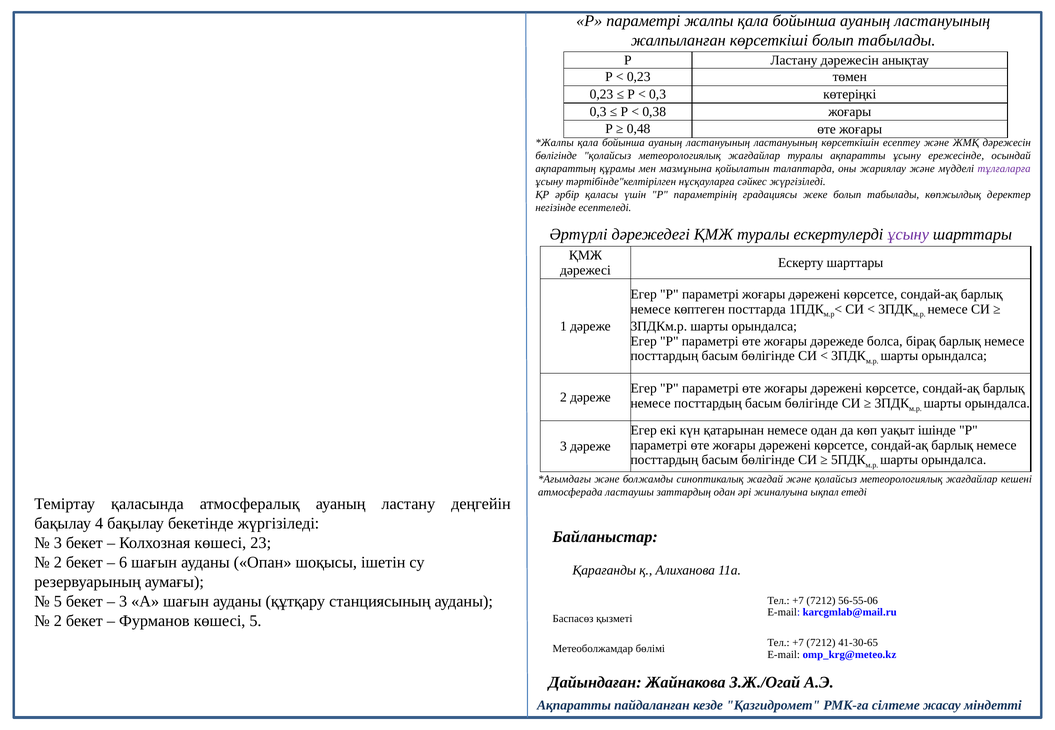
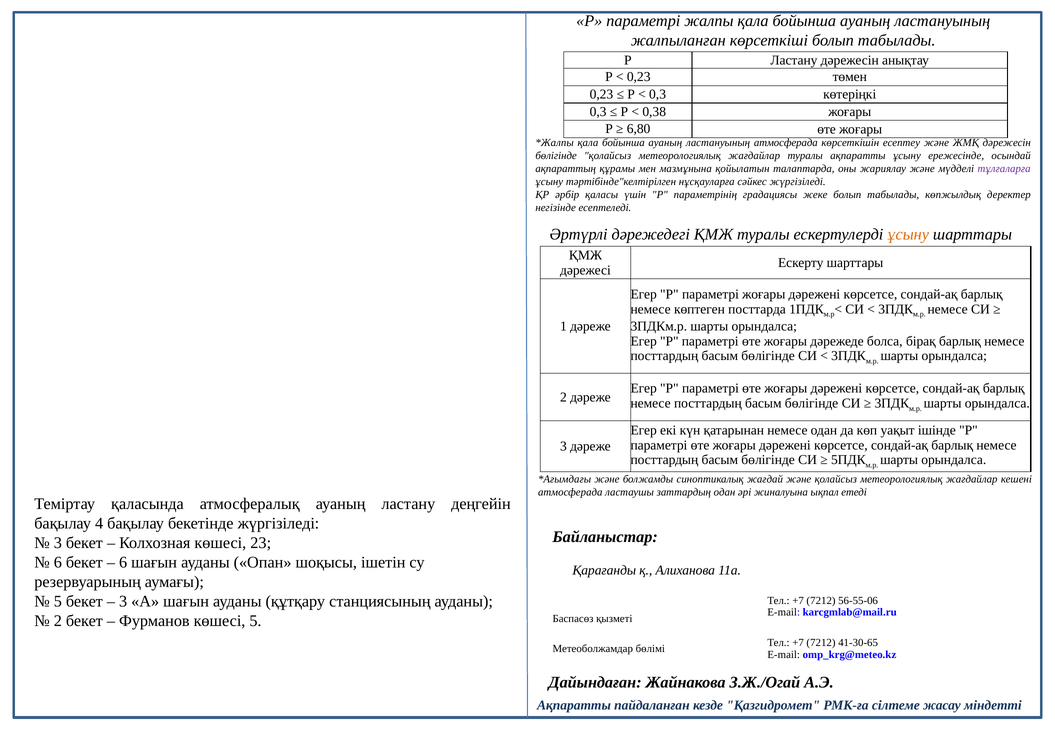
0,48: 0,48 -> 6,80 (639, 129)
ластануының ластануының: ластануының -> атмосферада (786, 143)
ұсыну colour: purple -> orange (908, 235)
2: 2 -> 6 (58, 563)
